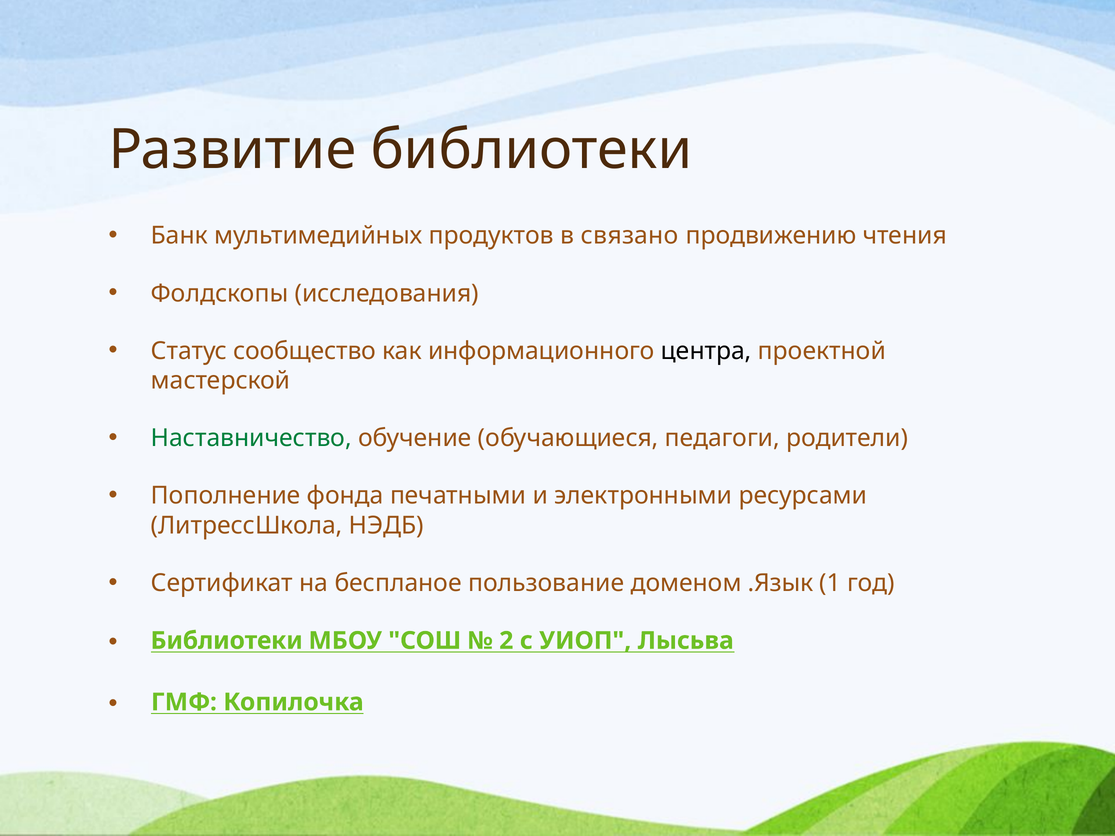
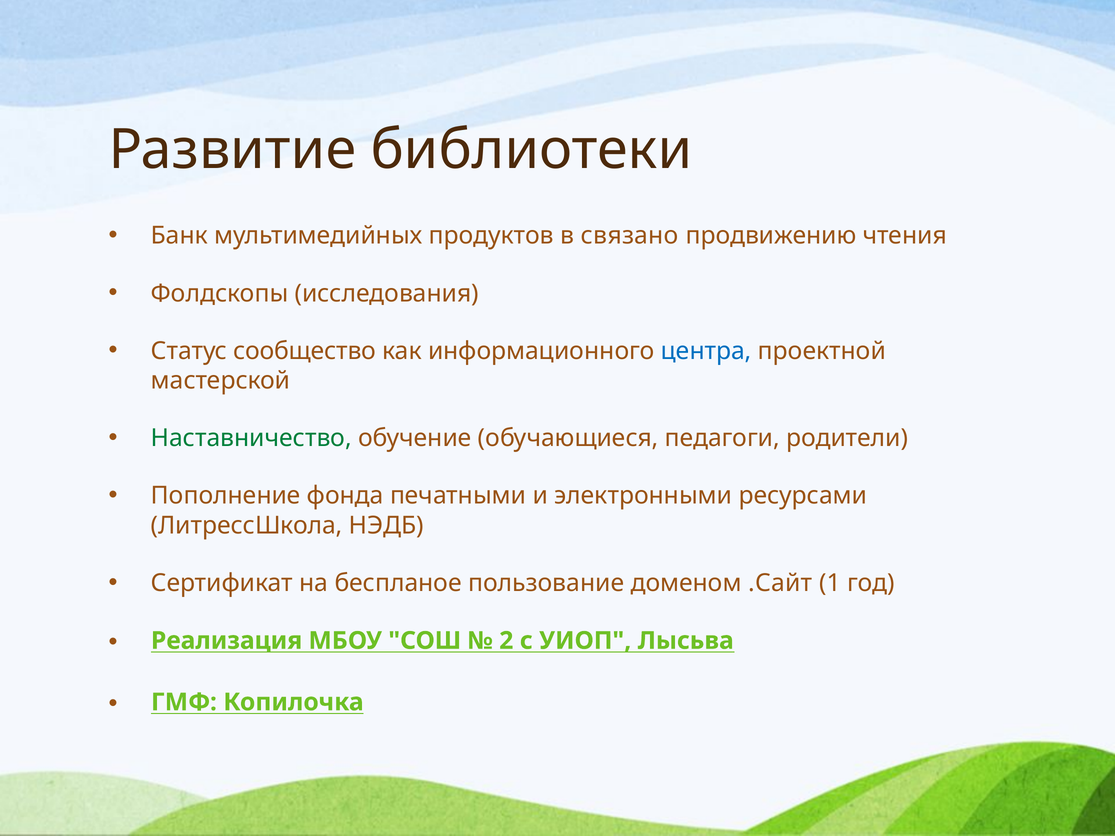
центра colour: black -> blue (706, 351)
.Язык: .Язык -> .Сайт (780, 583)
Библиотеки: Библиотеки -> Реализация (227, 641)
